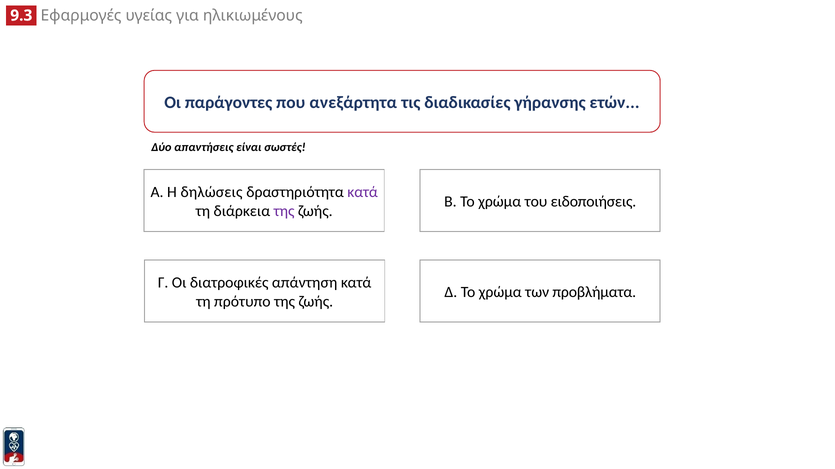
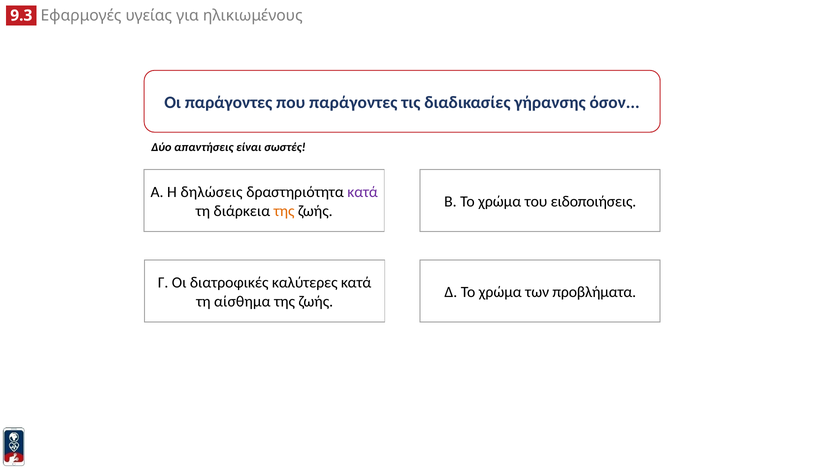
που ανεξάρτητα: ανεξάρτητα -> παράγοντες (353, 103)
ετών: ετών -> όσον (615, 103)
της colour: purple -> orange (284, 211)
απάντηση: απάντηση -> καλύτερες (305, 283)
πρότυπο: πρότυπο -> αίσθημα (242, 302)
